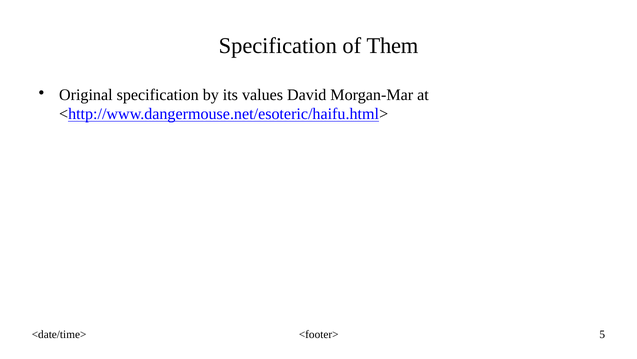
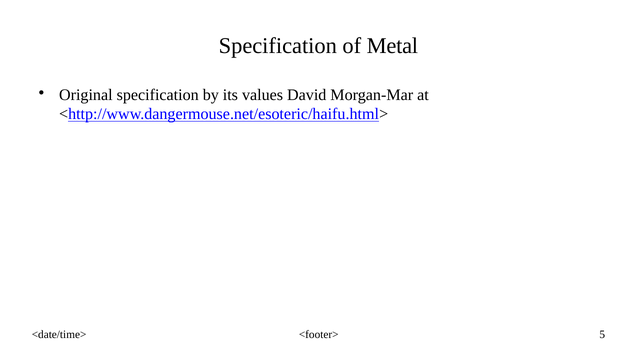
Them: Them -> Metal (392, 46)
